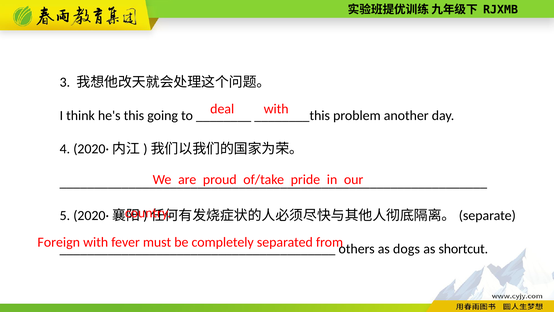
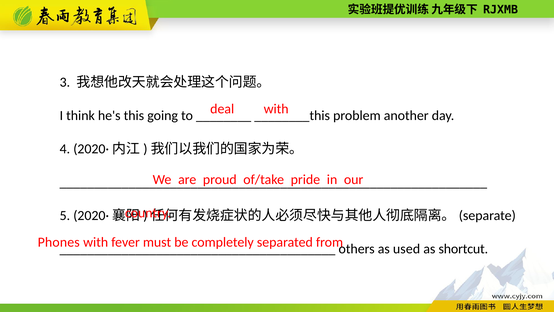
Foreign: Foreign -> Phones (59, 242)
dogs: dogs -> used (407, 248)
